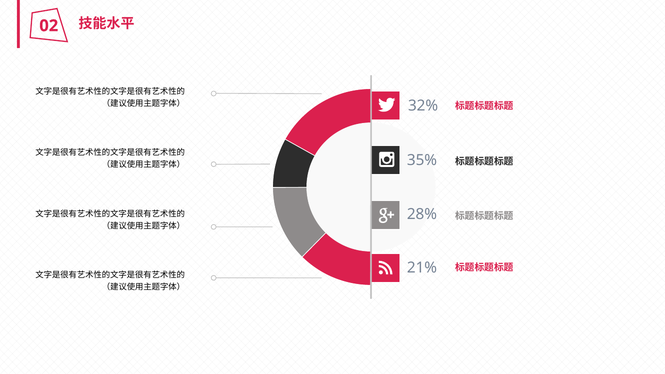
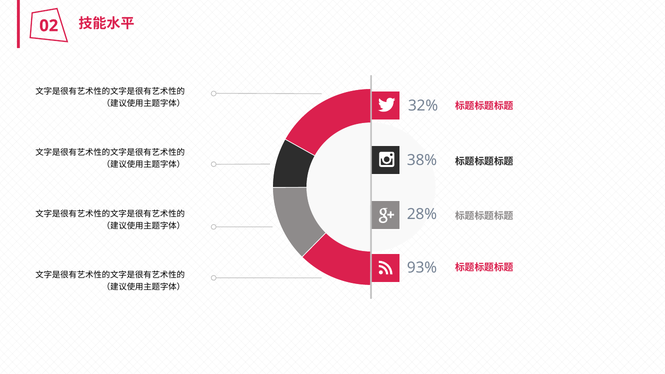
35%: 35% -> 38% (422, 160)
21%: 21% -> 93% (422, 268)
